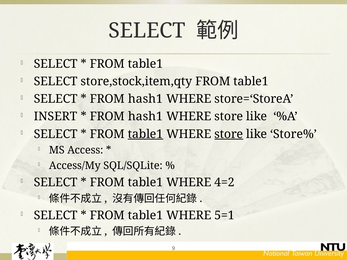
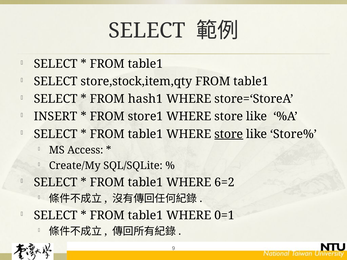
hash1: hash1 -> store1 (146, 117)
table1 underline: present -> none (146, 134)
Access/My: Access/My -> Create/My (75, 166)
4=2: 4=2 -> 6=2 (225, 183)
5=1: 5=1 -> 0=1 (225, 216)
